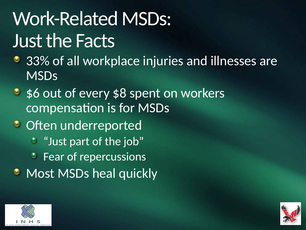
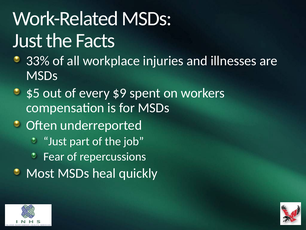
$6: $6 -> $5 (33, 93)
$8: $8 -> $9 (120, 93)
